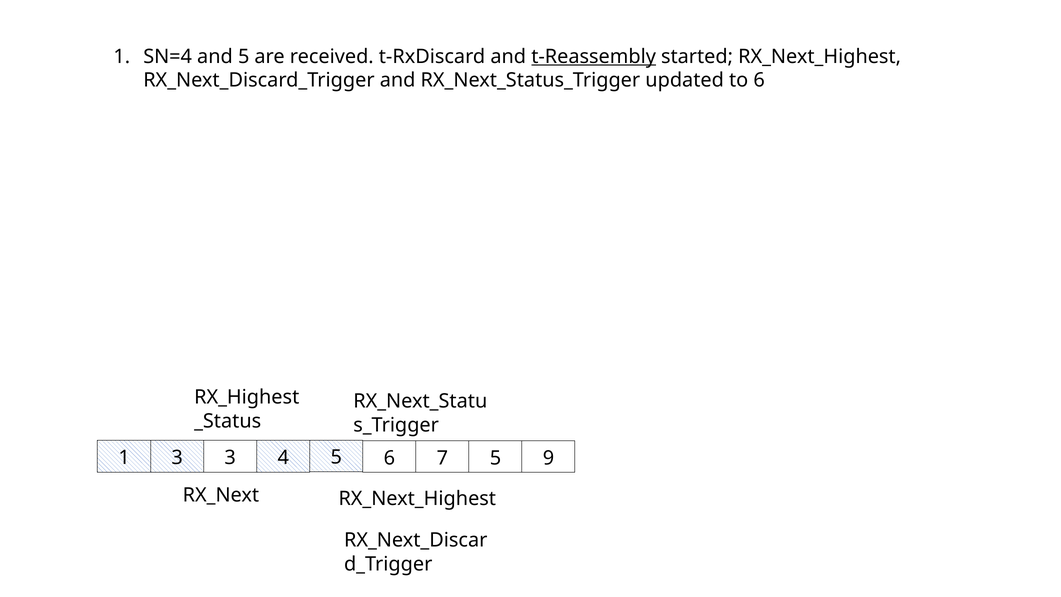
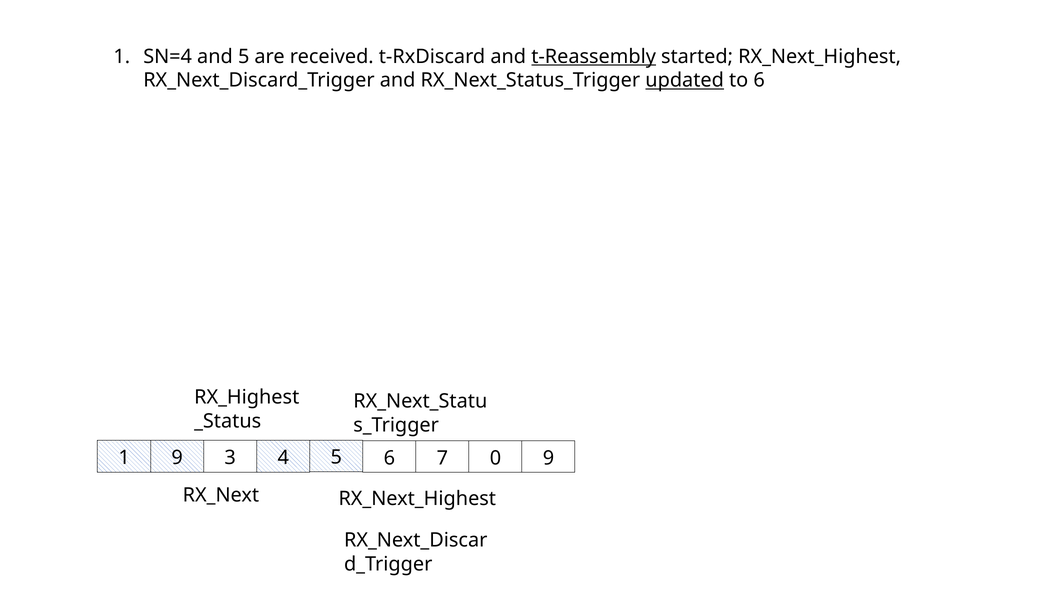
updated underline: none -> present (685, 80)
1 3: 3 -> 9 (177, 457)
7 5: 5 -> 0 (495, 458)
